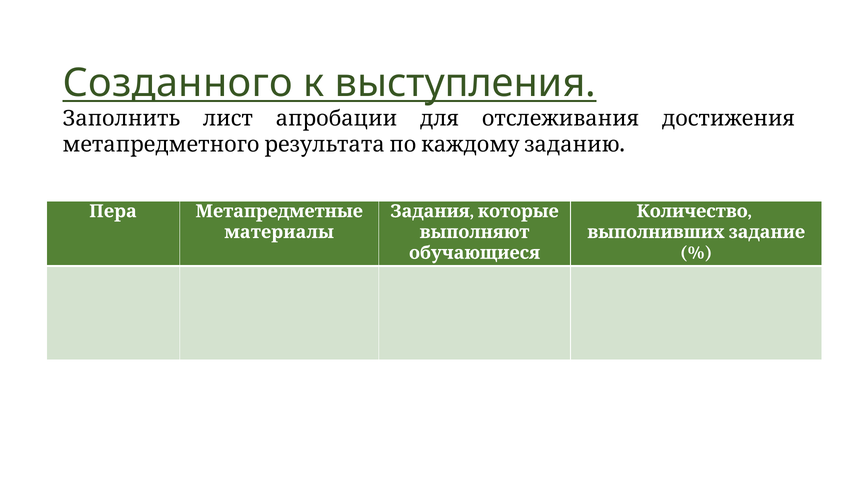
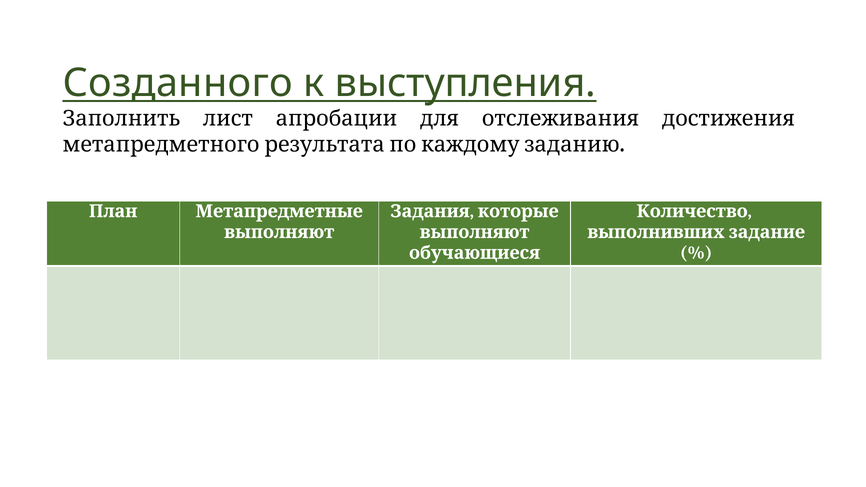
Пера: Пера -> План (113, 211)
материалы: материалы -> выполняют (279, 232)
